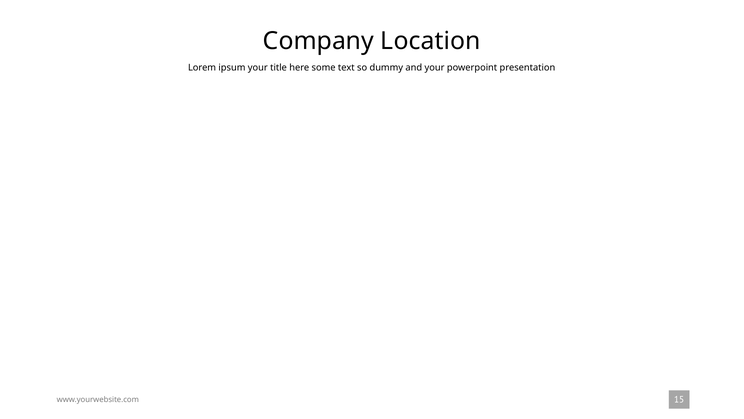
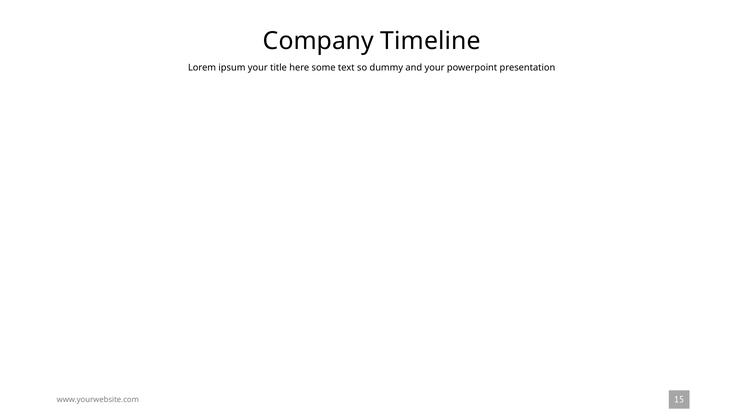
Location: Location -> Timeline (431, 41)
